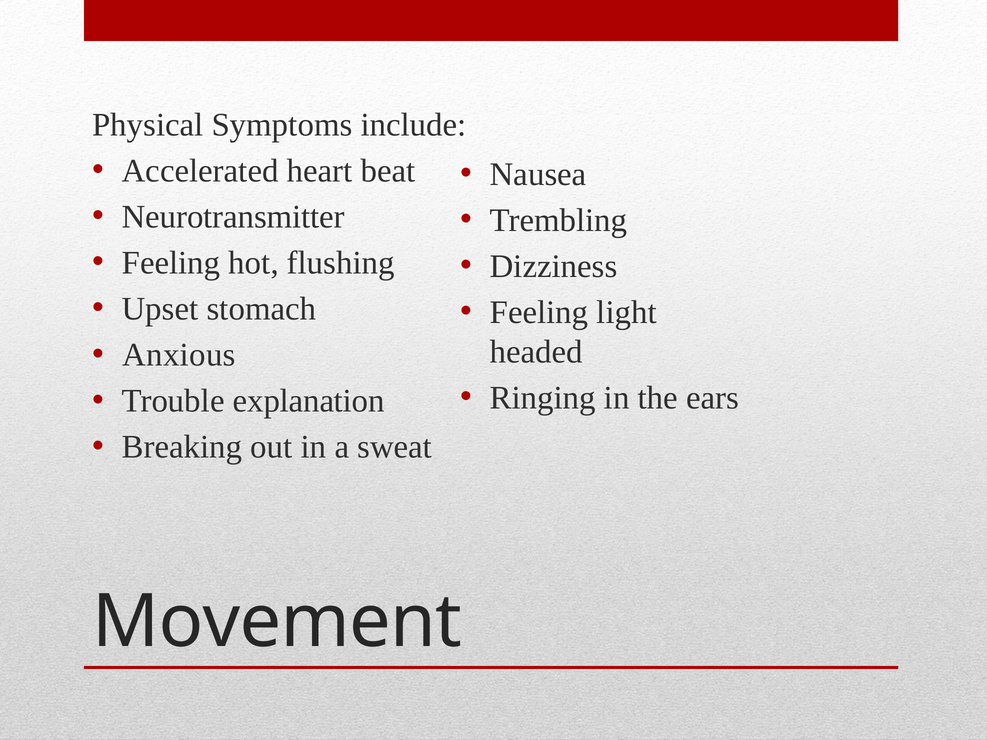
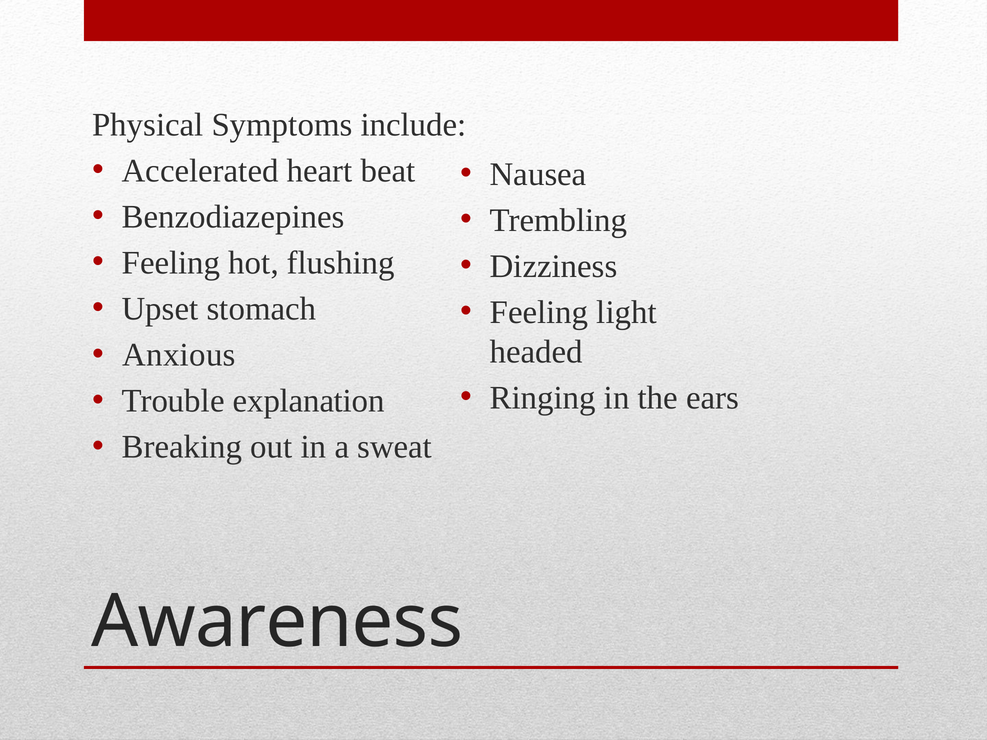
Neurotransmitter: Neurotransmitter -> Benzodiazepines (233, 217)
Movement: Movement -> Awareness (277, 622)
